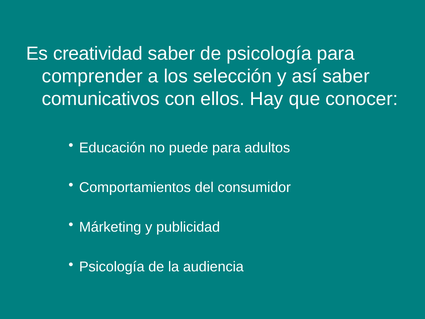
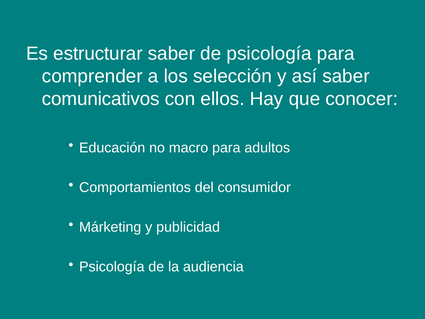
creatividad: creatividad -> estructurar (98, 54)
puede: puede -> macro (189, 148)
